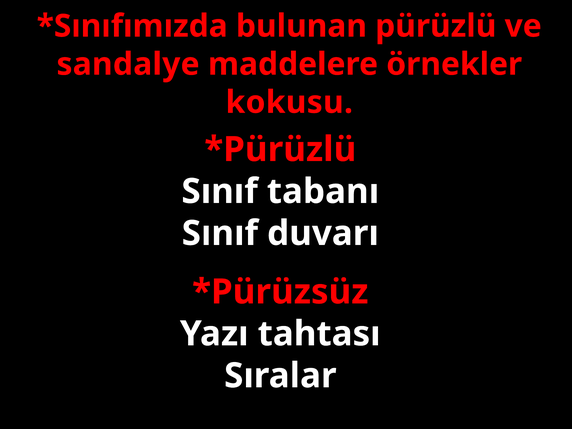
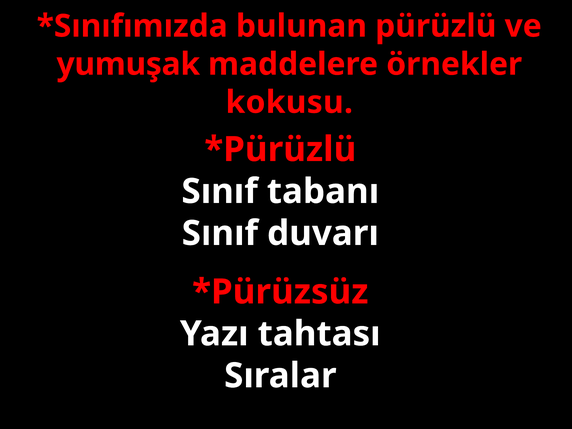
sandalye: sandalye -> yumuşak (128, 64)
